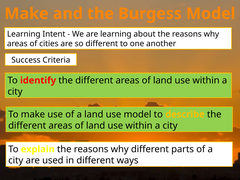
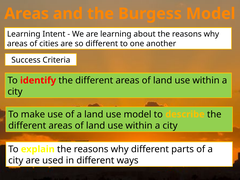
Make: Make -> Areas (27, 14)
